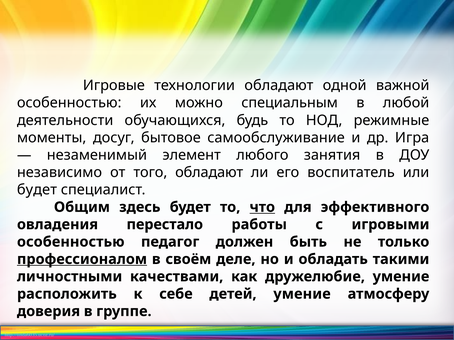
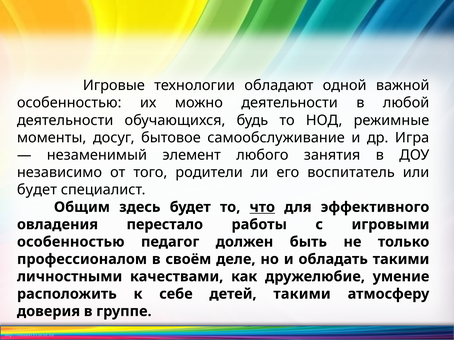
можно специальным: специальным -> деятельности (290, 103)
того обладают: обладают -> родители (209, 173)
профессионалом underline: present -> none (82, 260)
детей умение: умение -> такими (302, 294)
